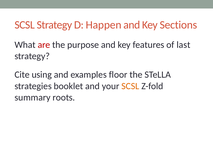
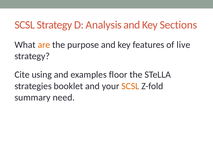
Happen: Happen -> Analysis (104, 25)
are colour: red -> orange (44, 45)
last: last -> live (183, 45)
roots: roots -> need (64, 97)
